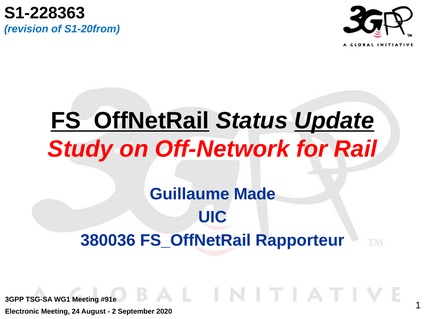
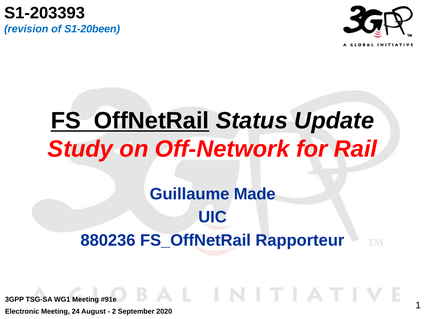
S1-228363: S1-228363 -> S1-203393 (45, 13)
S1-20from: S1-20from -> S1-20been (92, 29)
Update underline: present -> none (334, 121)
380036: 380036 -> 880236 (108, 240)
